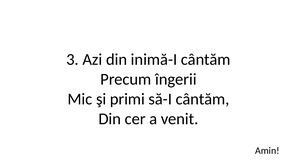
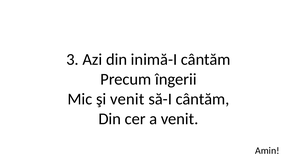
şi primi: primi -> venit (127, 99)
